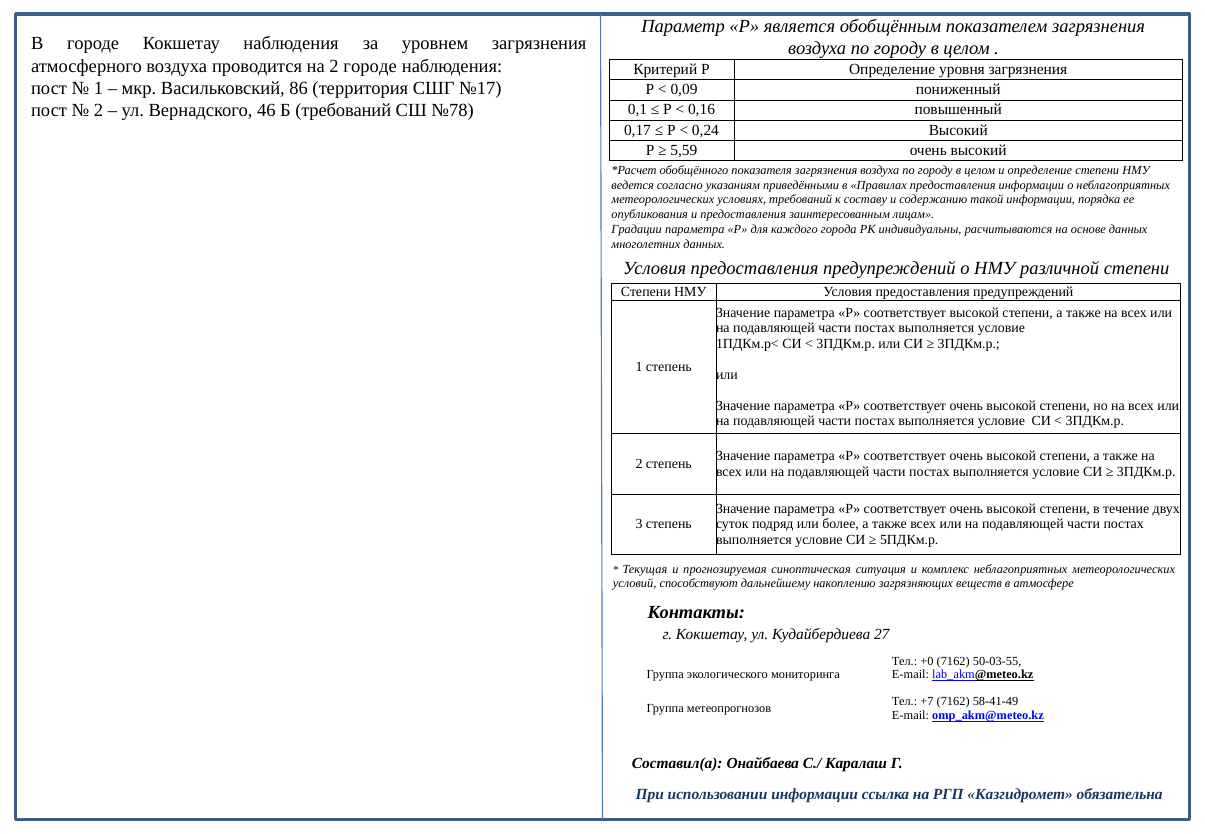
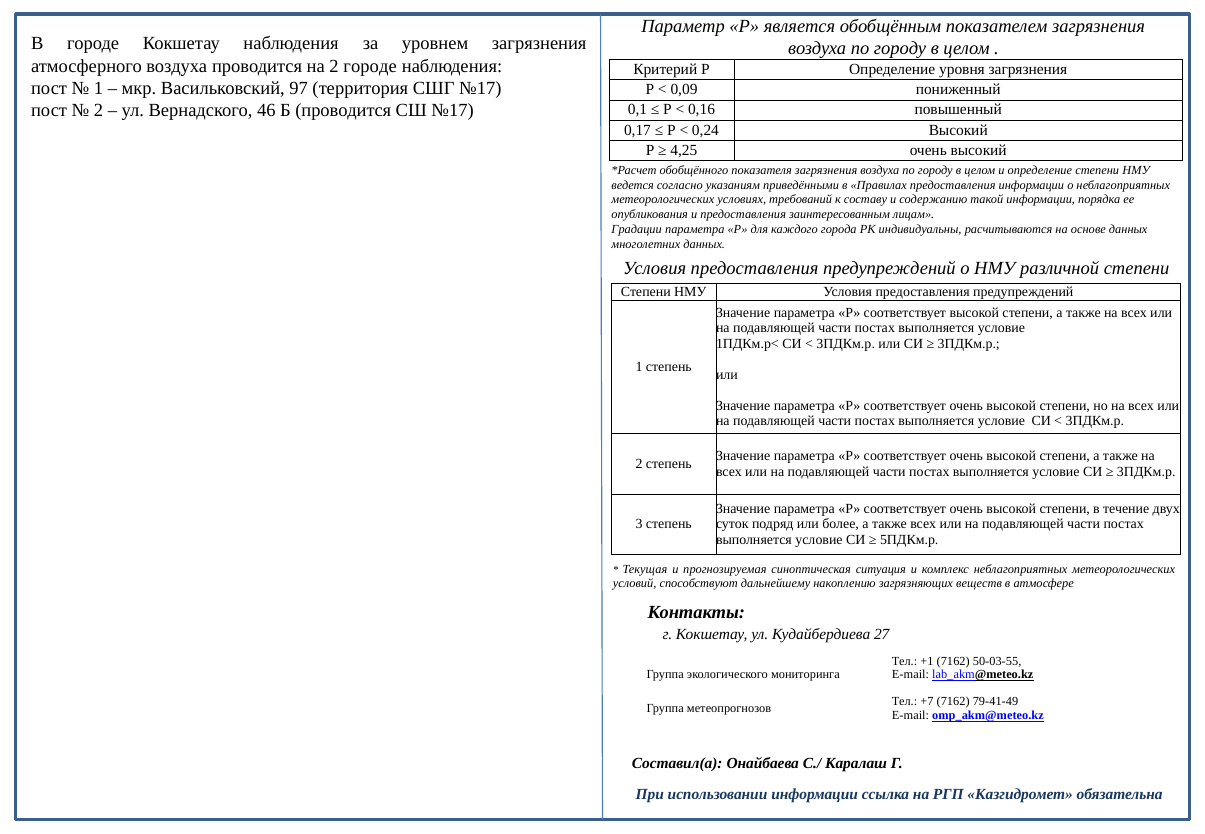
86: 86 -> 97 (299, 88)
Б требований: требований -> проводится (343, 111)
СШ №78: №78 -> №17 (453, 111)
5,59: 5,59 -> 4,25 (684, 150)
+0: +0 -> +1 (927, 661)
58-41-49: 58-41-49 -> 79-41-49 (995, 702)
